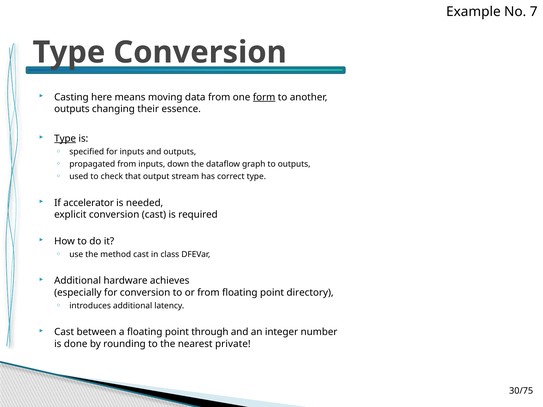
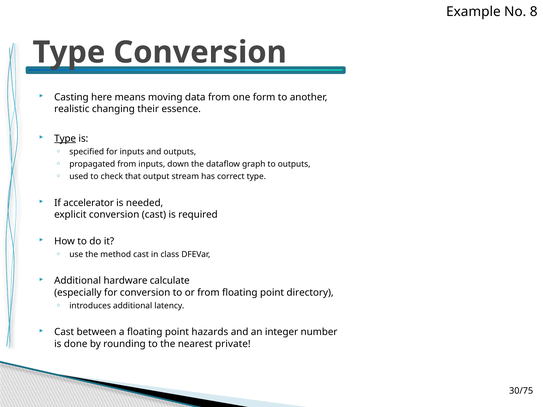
7: 7 -> 8 (534, 12)
form underline: present -> none (264, 97)
outputs: outputs -> realistic (72, 109)
achieves: achieves -> calculate (170, 281)
through: through -> hazards (210, 332)
